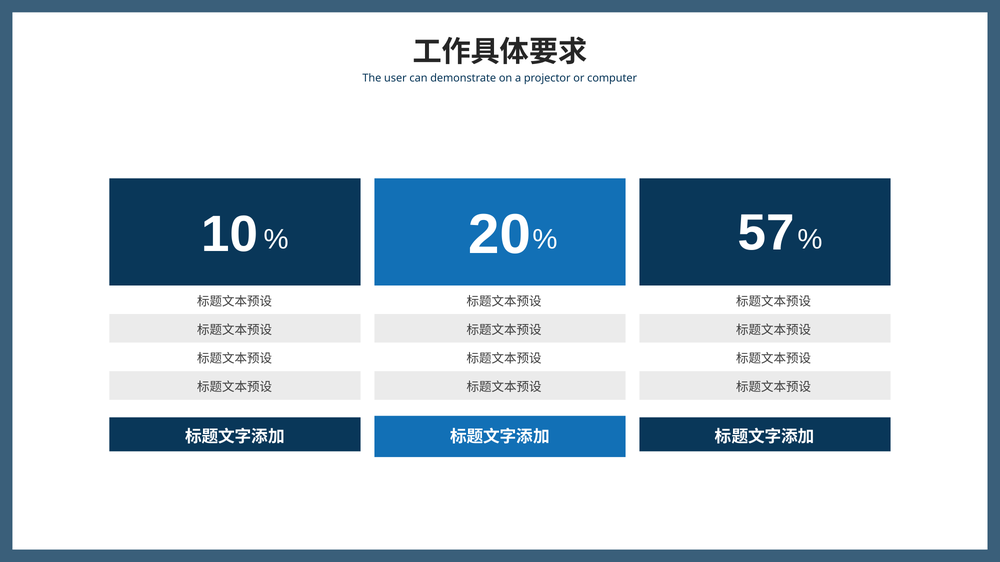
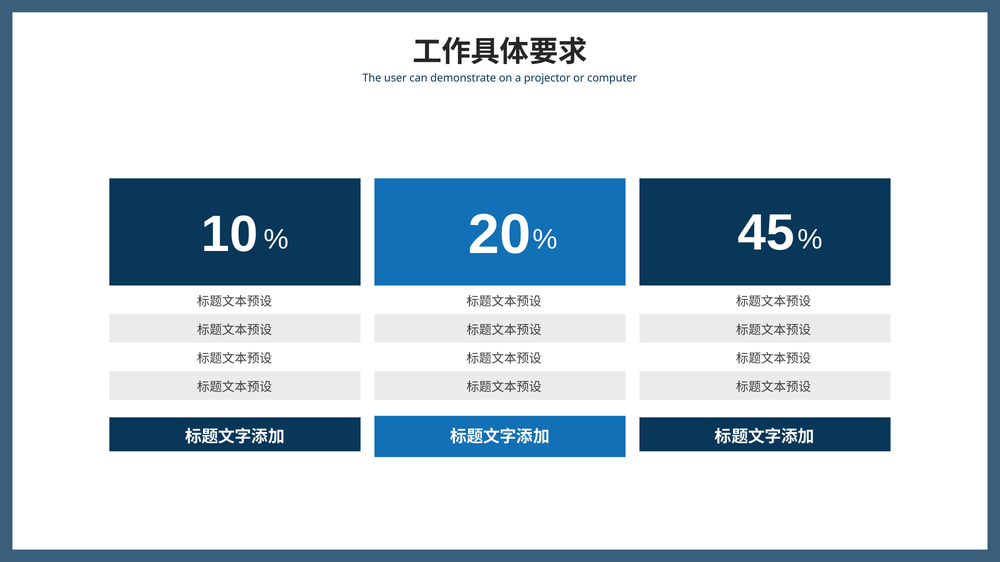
57: 57 -> 45 (766, 233)
